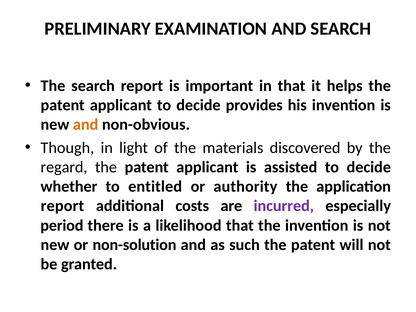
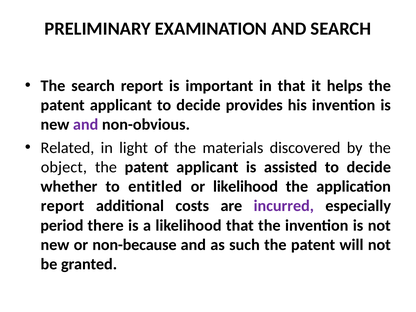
and colour: orange -> purple (86, 125)
Though: Though -> Related (67, 148)
regard: regard -> object (64, 167)
or authority: authority -> likelihood (246, 187)
non-solution: non-solution -> non-because (134, 245)
